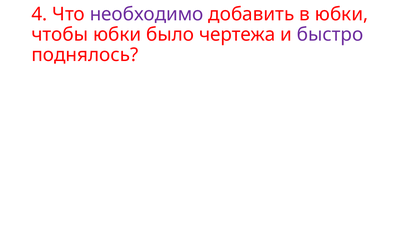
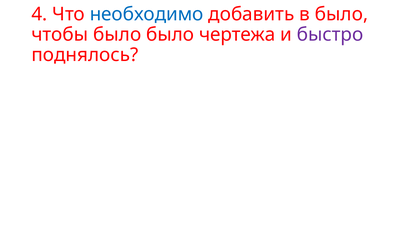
необходимо colour: purple -> blue (147, 14)
в юбки: юбки -> было (342, 14)
чтобы юбки: юбки -> было (117, 35)
